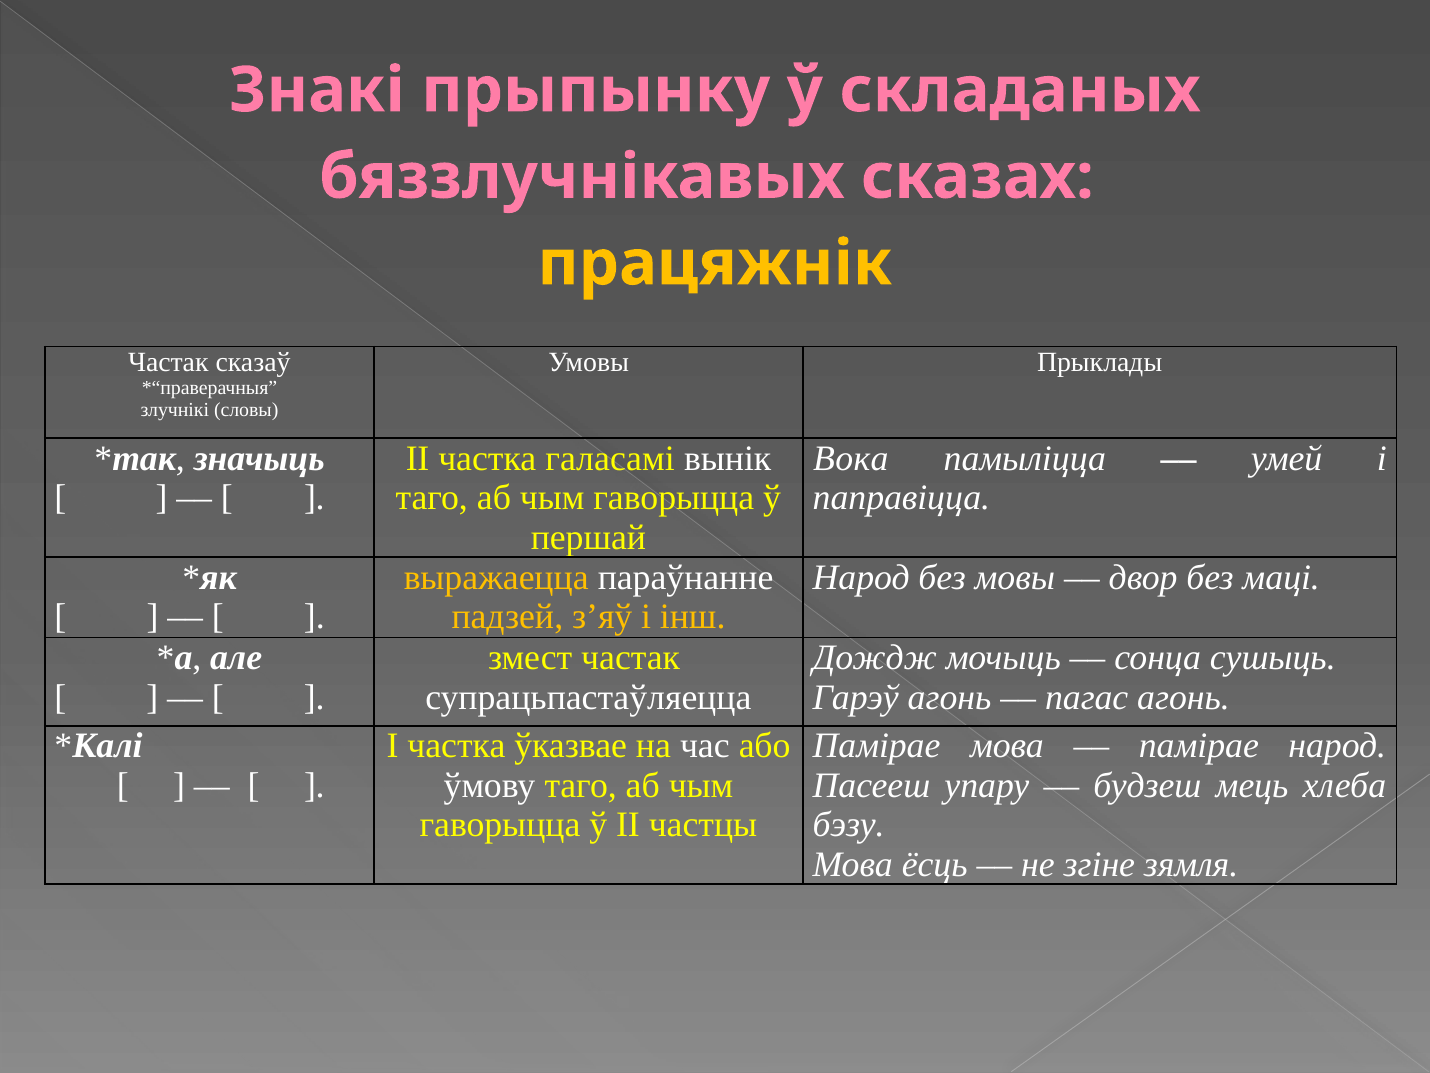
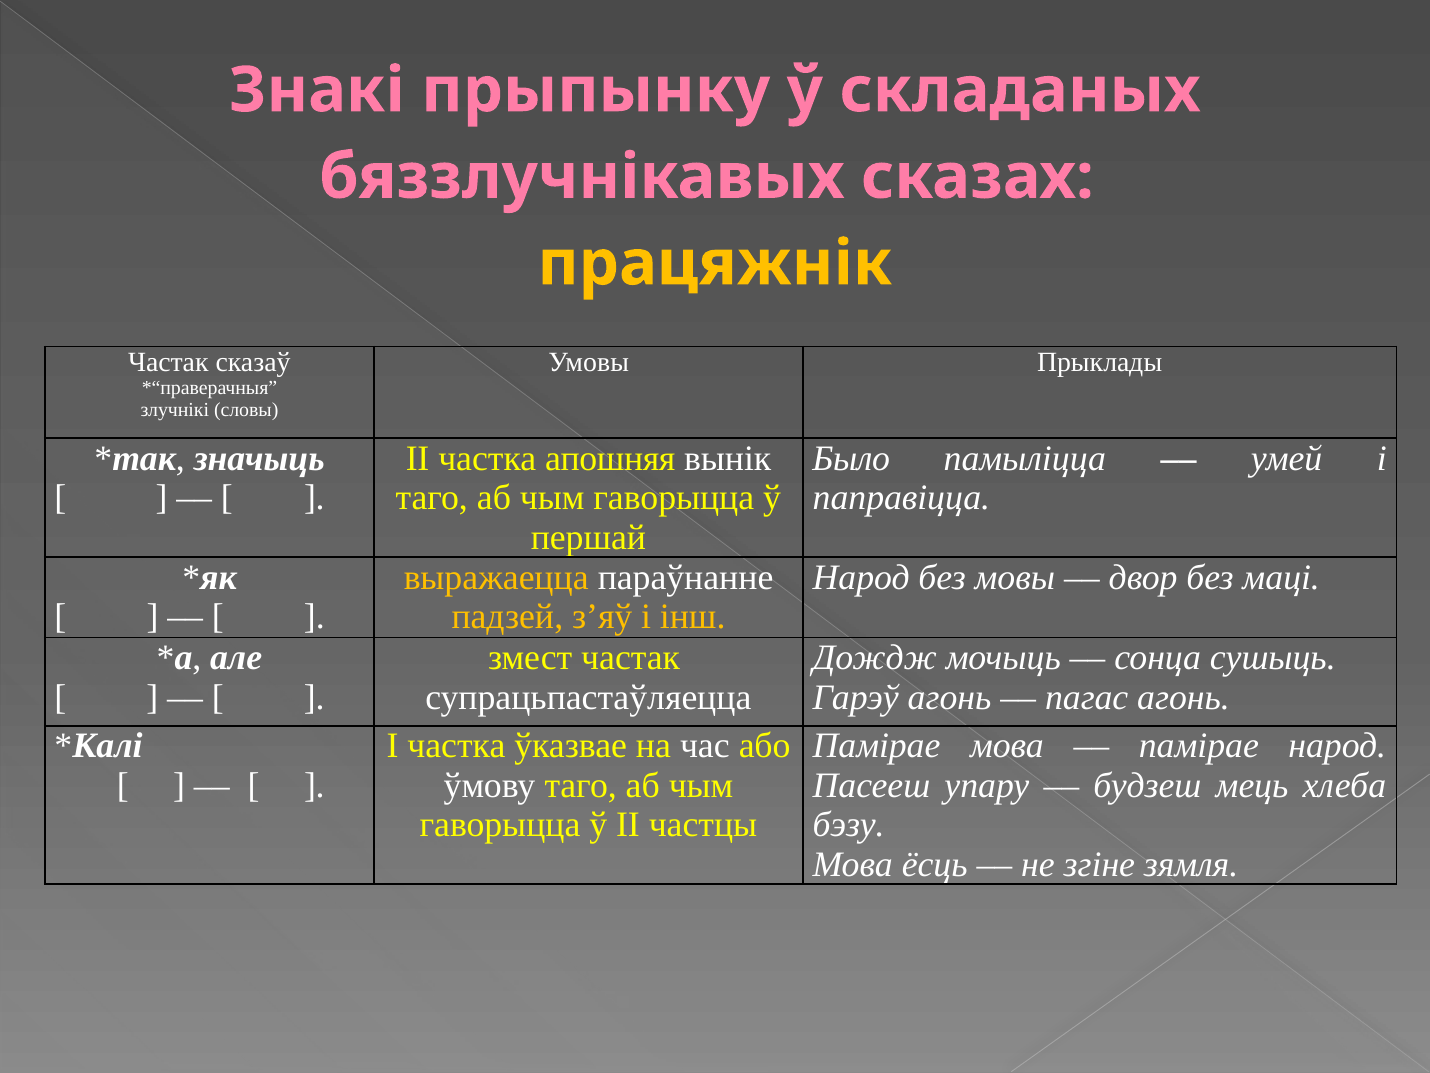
галасамі: галасамі -> апошняя (610, 458)
Вока: Вока -> Было (851, 458)
